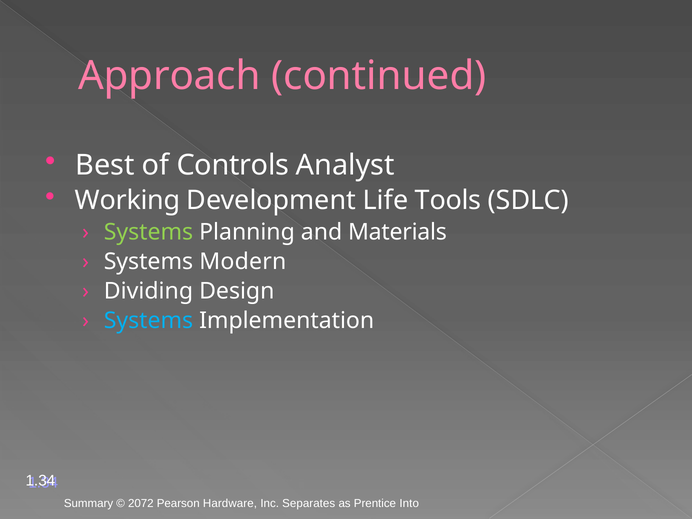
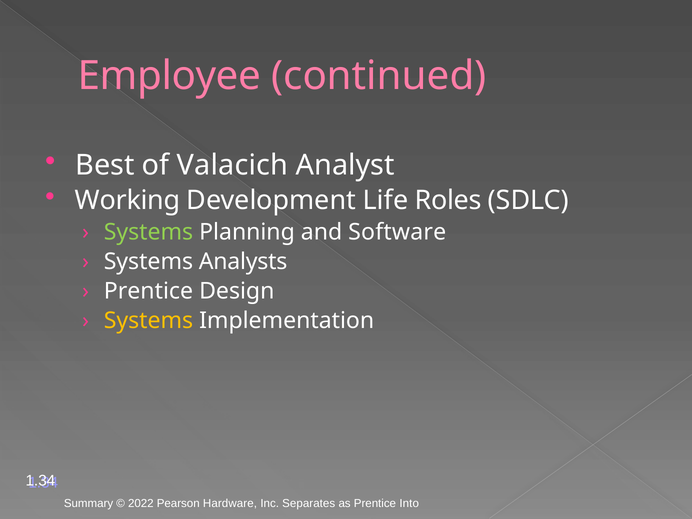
Approach: Approach -> Employee (169, 76)
Controls: Controls -> Valacich (233, 165)
Tools: Tools -> Roles (448, 200)
Materials: Materials -> Software (397, 232)
Modern: Modern -> Analysts (243, 261)
Dividing: Dividing -> Prentice (148, 291)
Systems colour: light blue -> yellow (148, 320)
2072: 2072 -> 2022 (141, 504)
